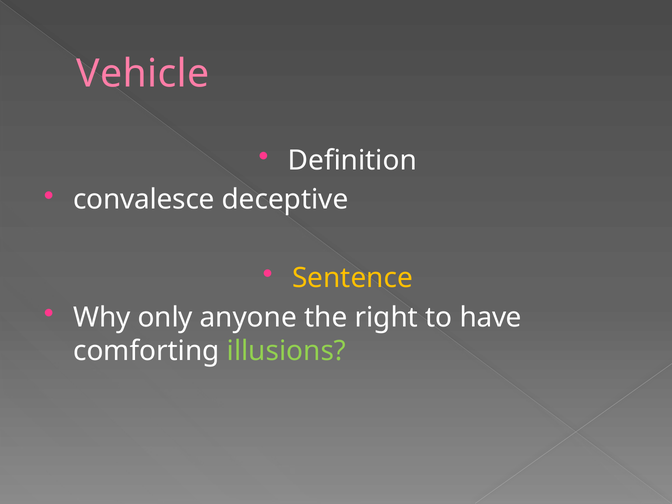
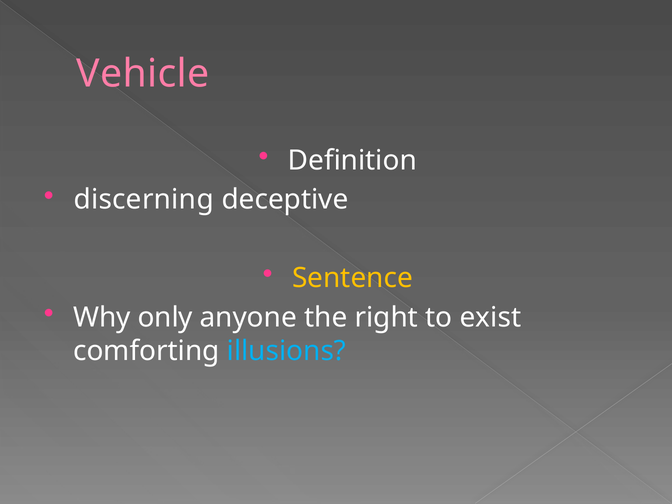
convalesce: convalesce -> discerning (144, 200)
have: have -> exist (490, 317)
illusions colour: light green -> light blue (286, 351)
